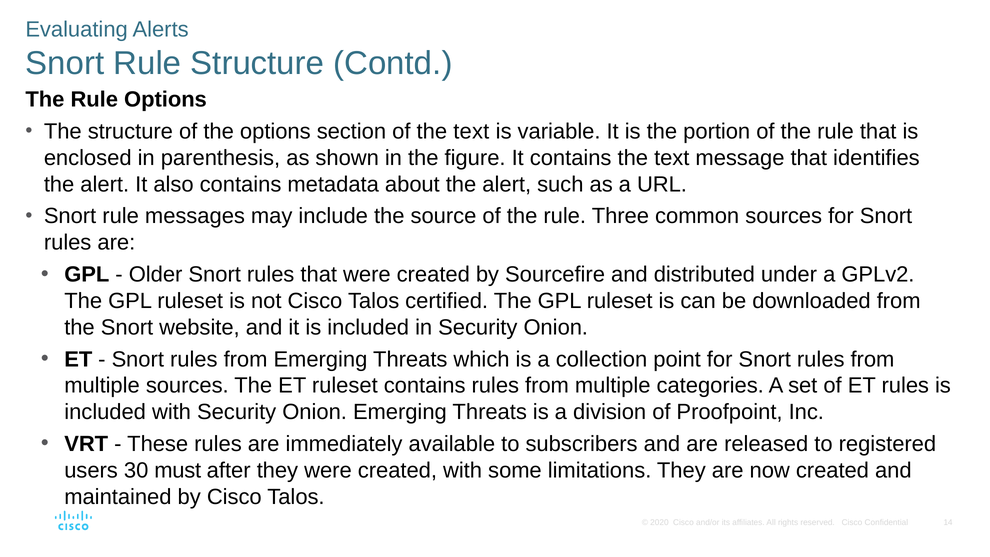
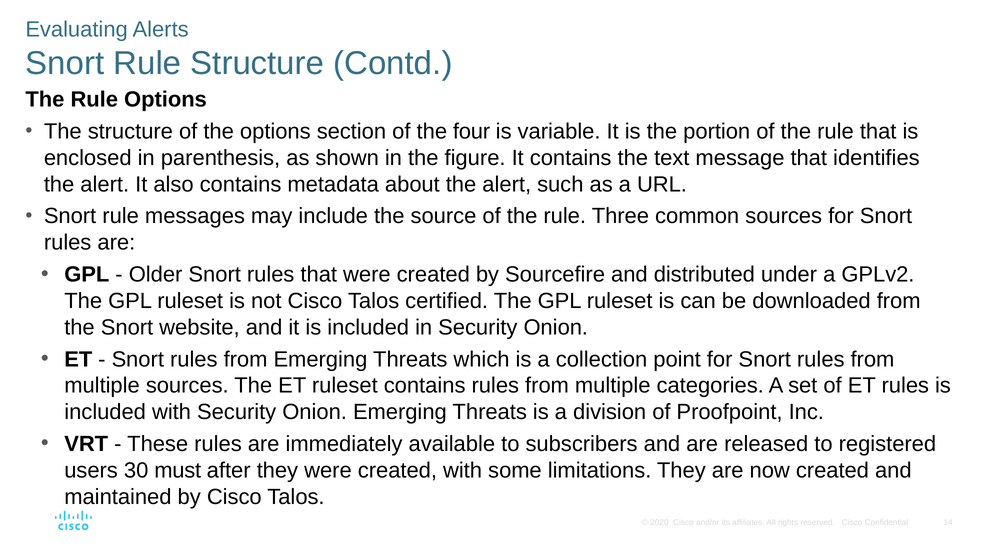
of the text: text -> four (472, 132)
